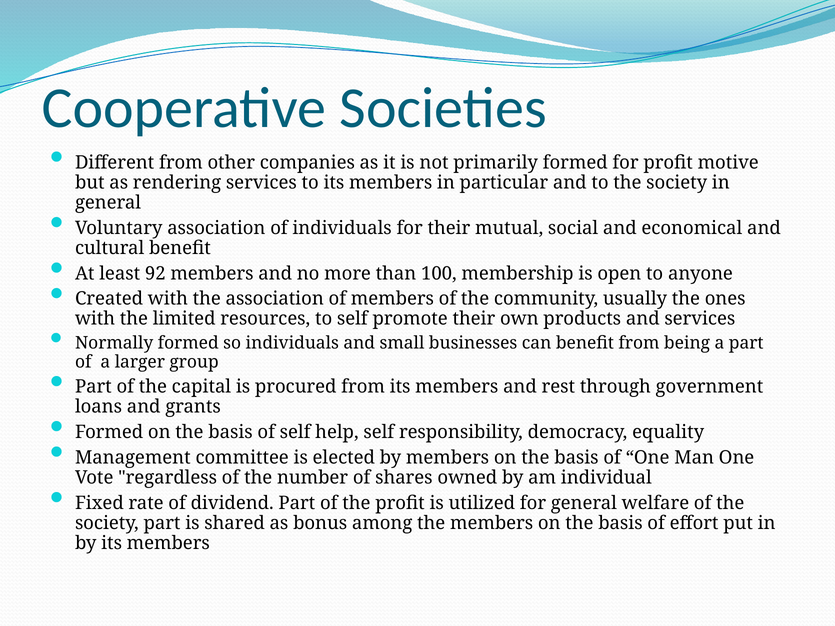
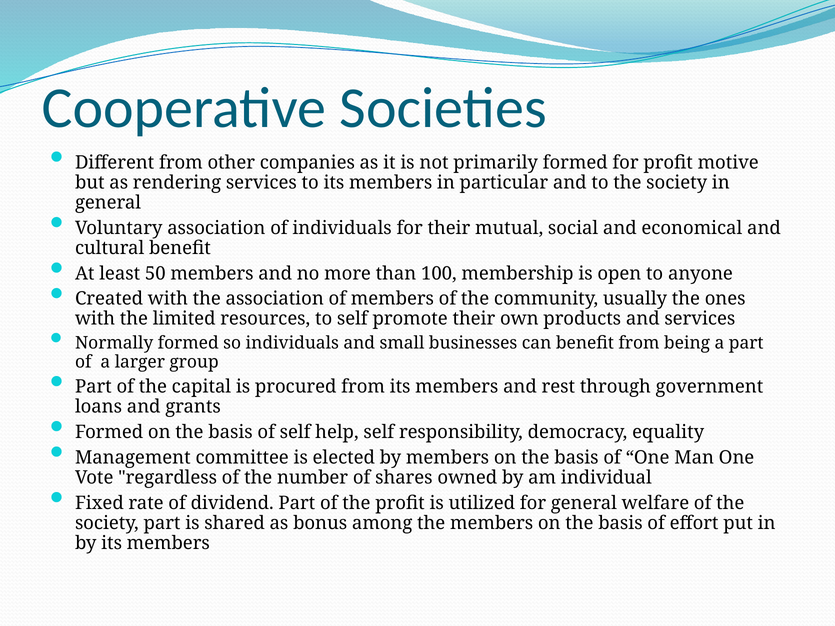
92: 92 -> 50 (155, 274)
